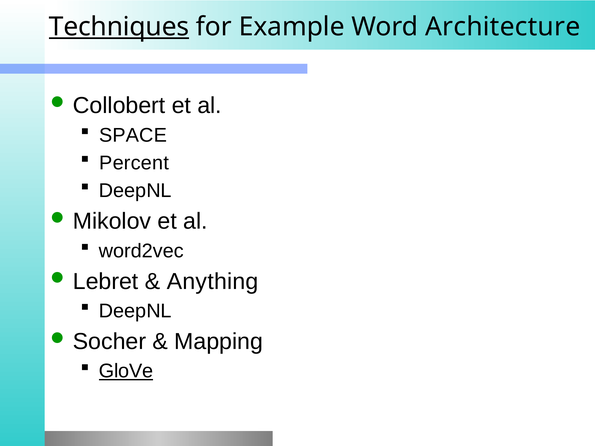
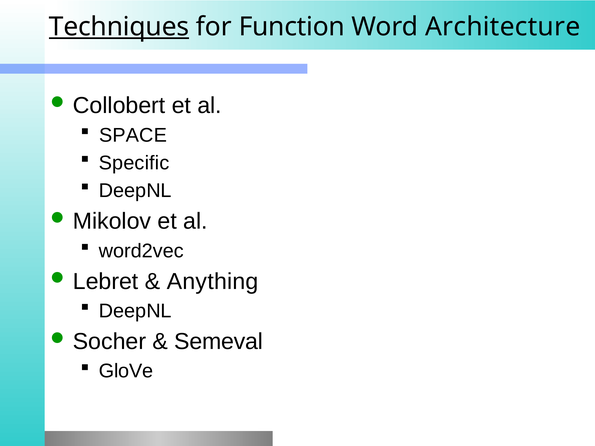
Example: Example -> Function (292, 27)
Percent: Percent -> Specific (134, 163)
Mapping: Mapping -> Semeval (219, 342)
GloVe underline: present -> none (126, 371)
